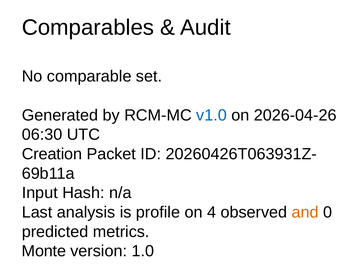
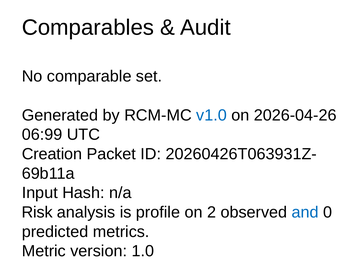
06:30: 06:30 -> 06:99 (42, 135)
Last: Last -> Risk (37, 212)
4: 4 -> 2 (212, 212)
and colour: orange -> blue (305, 212)
Monte: Monte -> Metric (44, 251)
